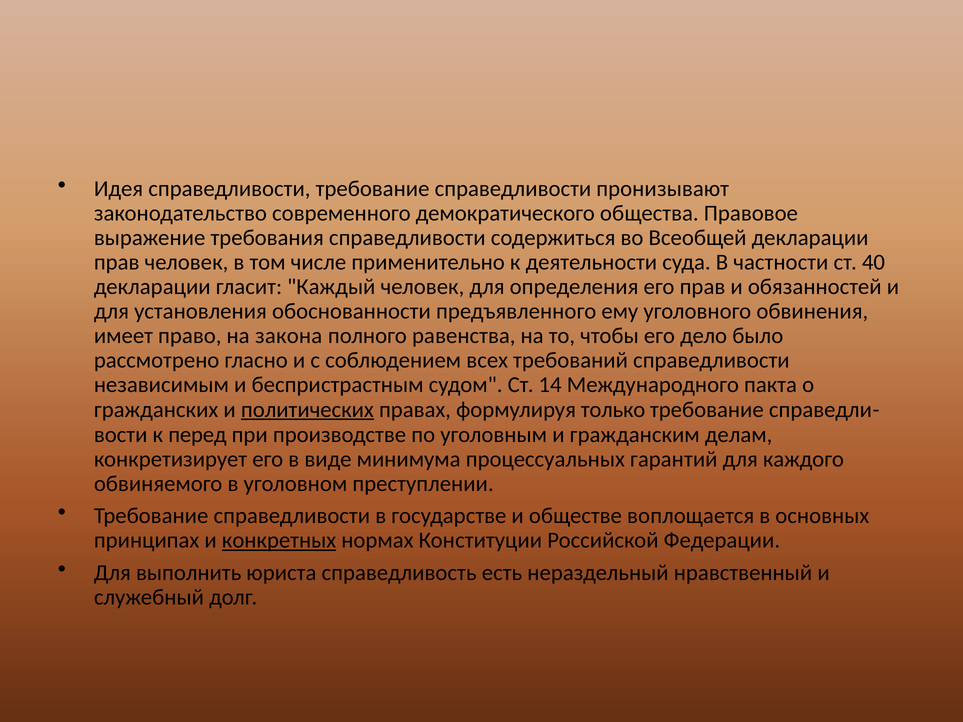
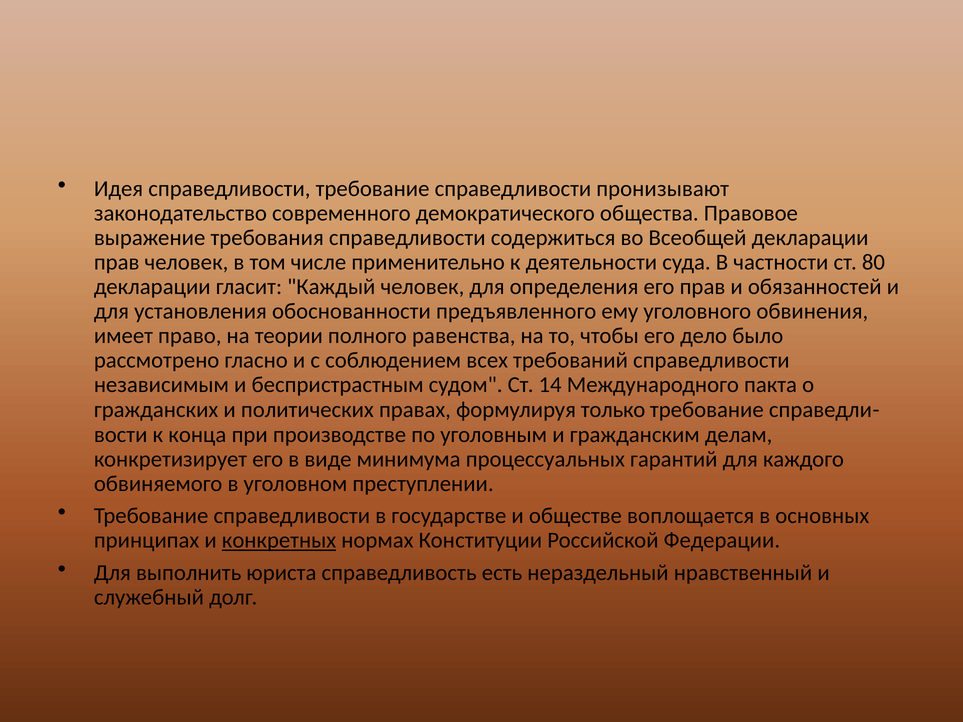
40: 40 -> 80 (873, 262)
закона: закона -> теории (289, 336)
политических underline: present -> none (307, 410)
перед: перед -> конца (197, 435)
